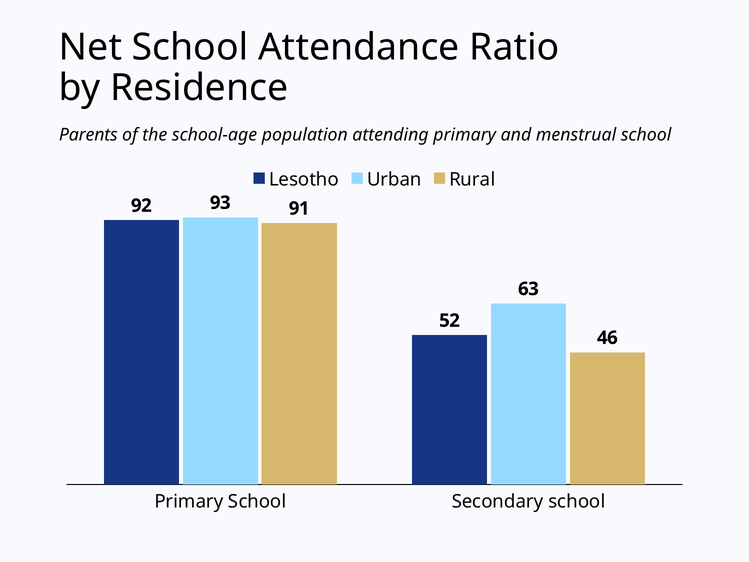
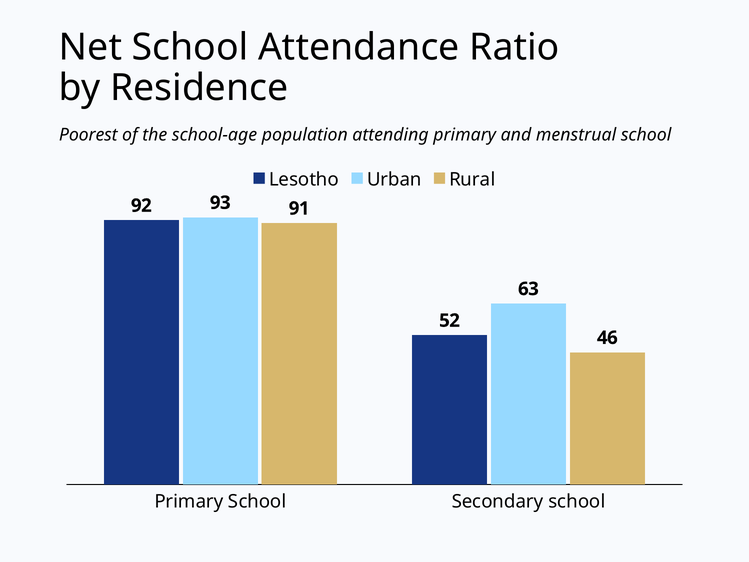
Parents: Parents -> Poorest (88, 135)
